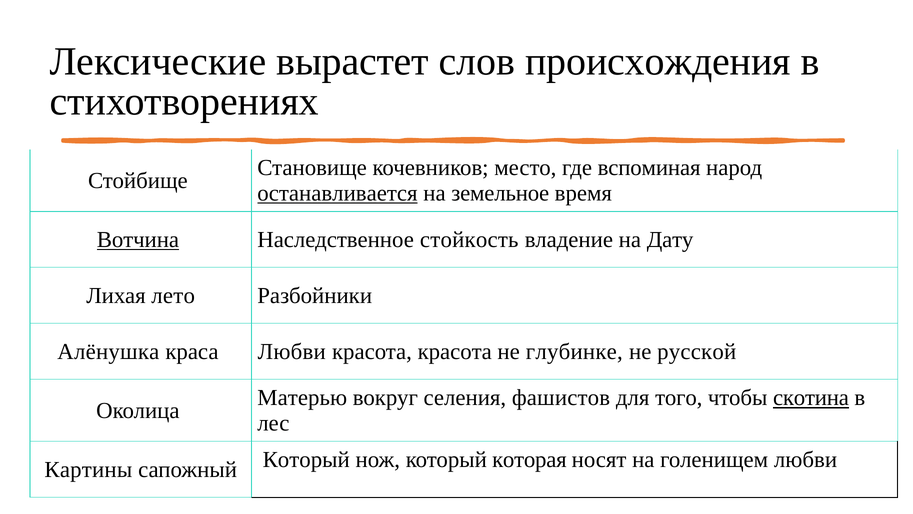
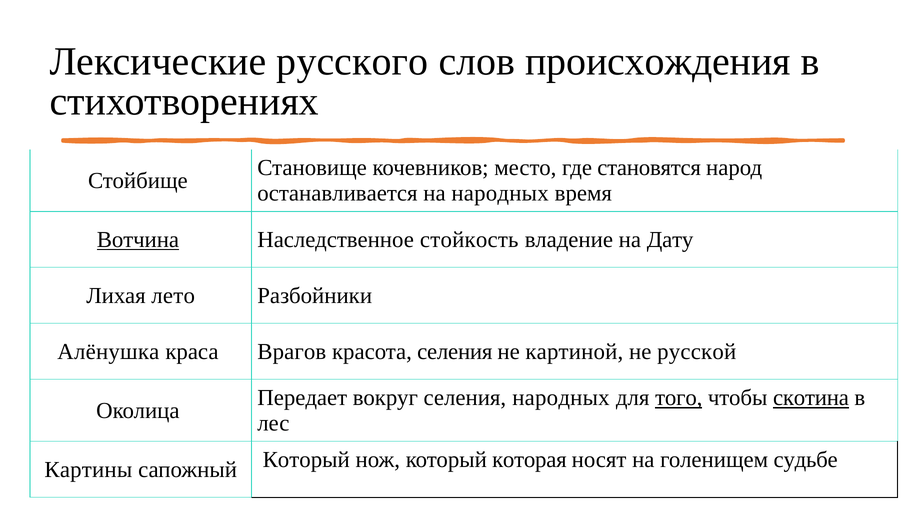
вырастет: вырастет -> русского (352, 62)
вспоминая: вспоминая -> становятся (649, 168)
останавливается underline: present -> none (337, 193)
на земельное: земельное -> народных (500, 193)
краса Любви: Любви -> Врагов (292, 351)
красота красота: красота -> селения (455, 351)
глубинке: глубинке -> картиной (574, 351)
Матерью: Матерью -> Передает (302, 398)
селения фашистов: фашистов -> народных (561, 398)
того underline: none -> present (679, 398)
голенищем любви: любви -> судьбе (806, 459)
